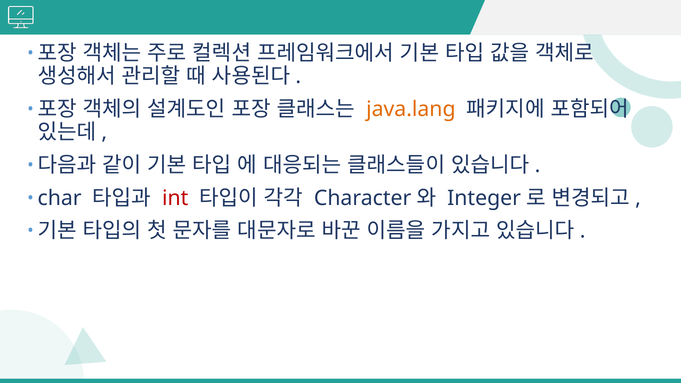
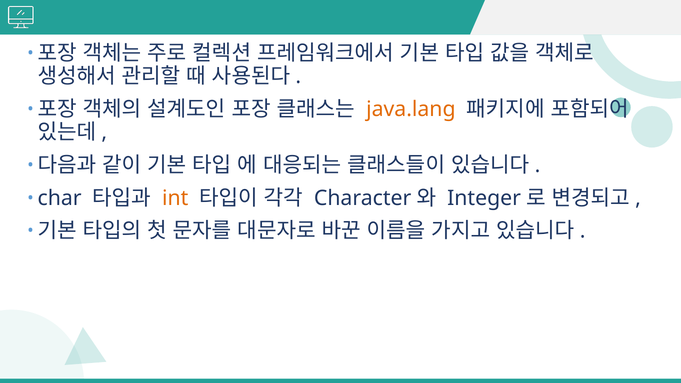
int colour: red -> orange (175, 198)
